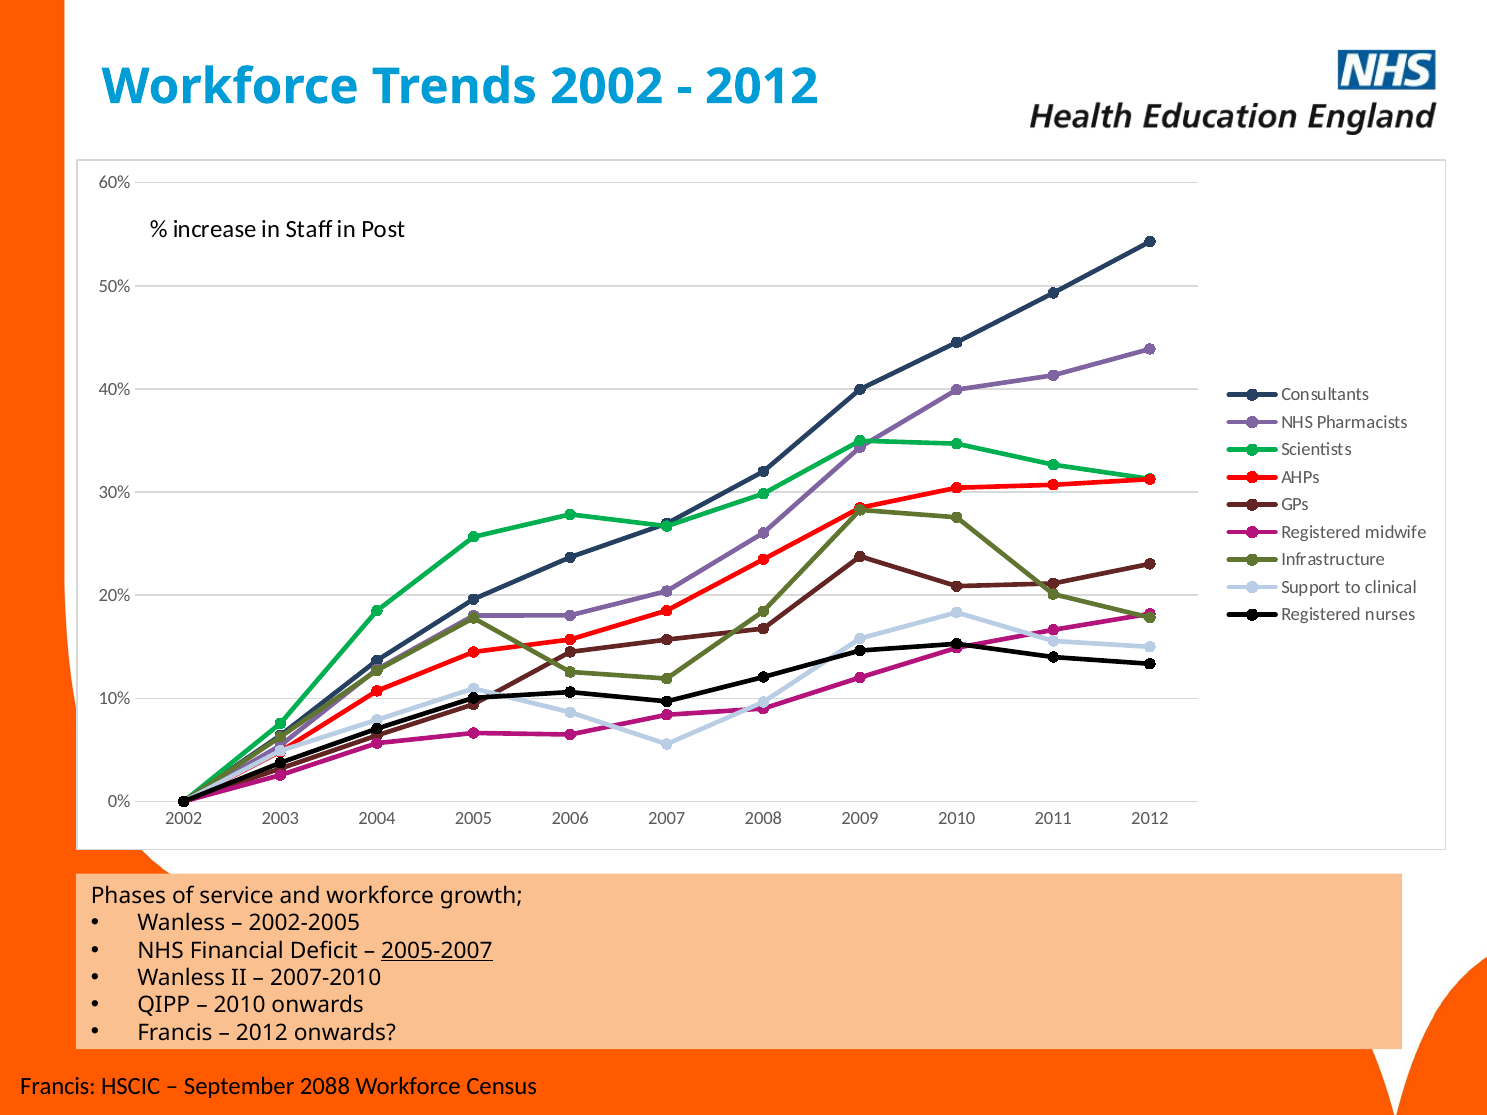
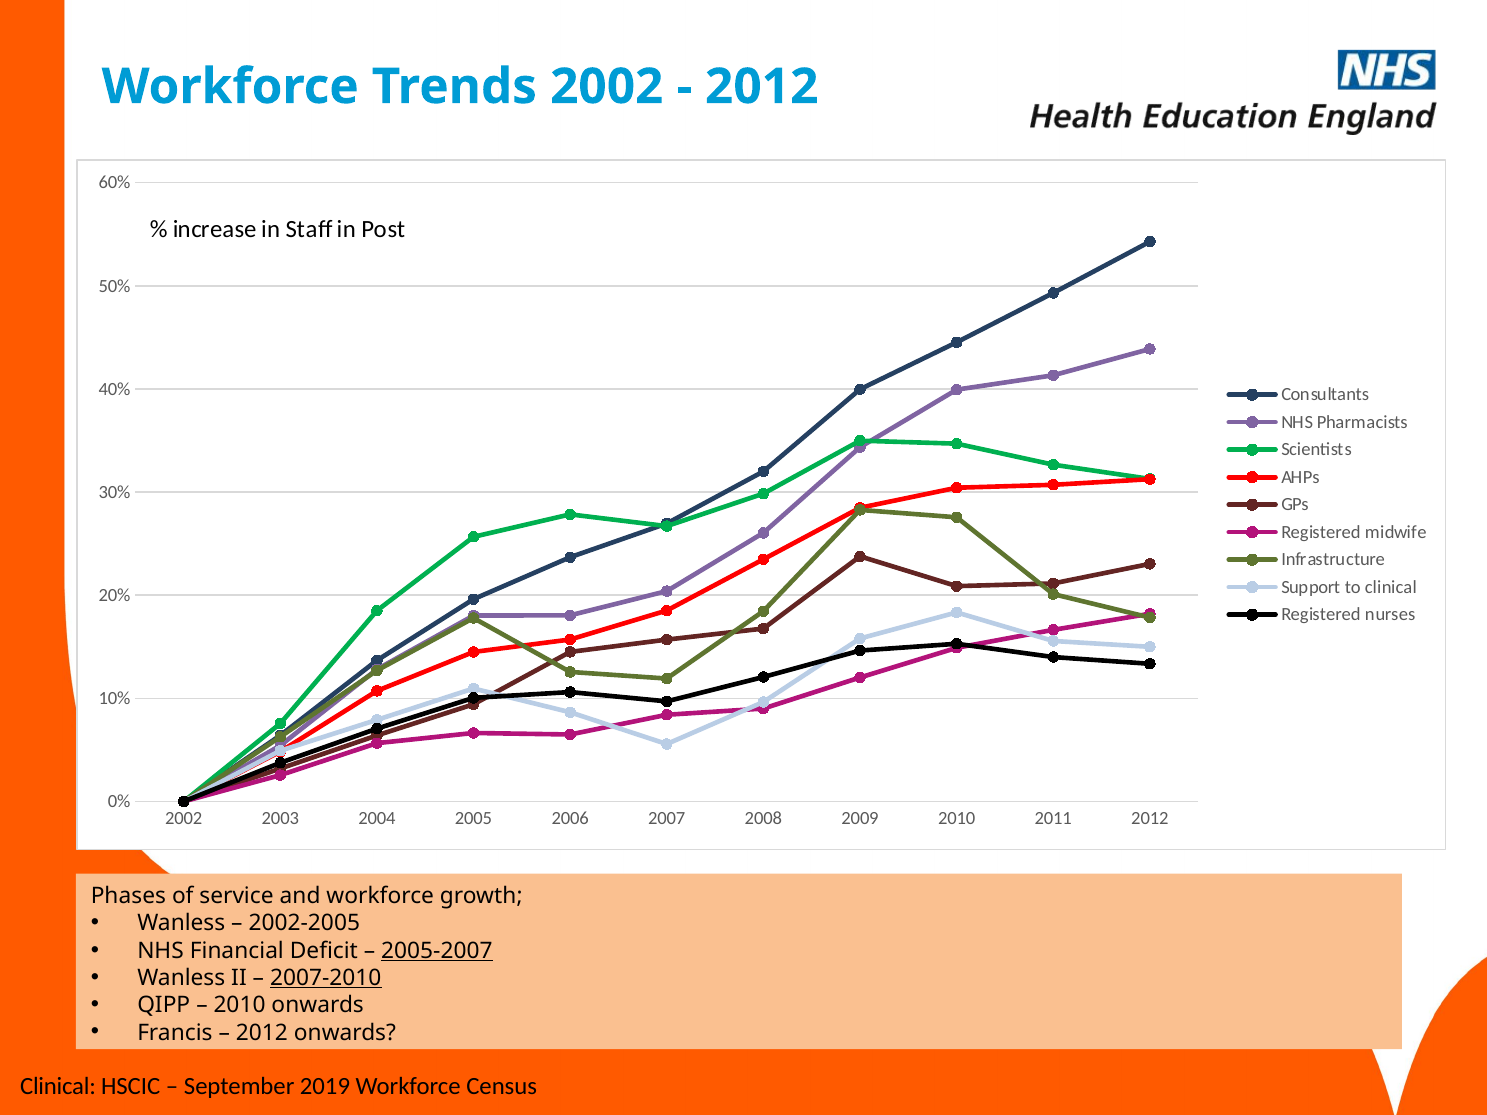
2007-2010 underline: none -> present (326, 978)
Francis: Francis -> Clinical (58, 1087)
2088: 2088 -> 2019 (325, 1087)
